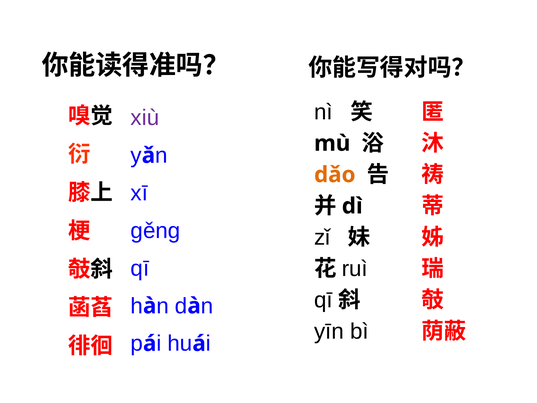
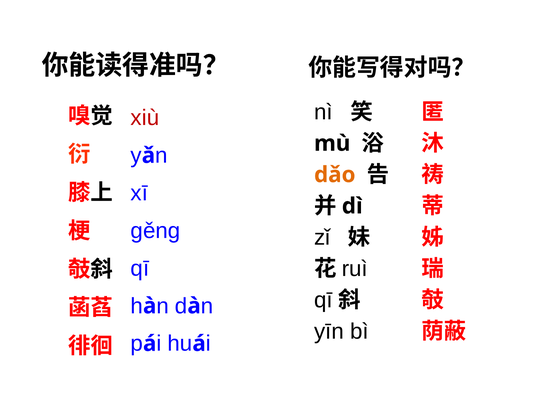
xiù colour: purple -> red (145, 118)
